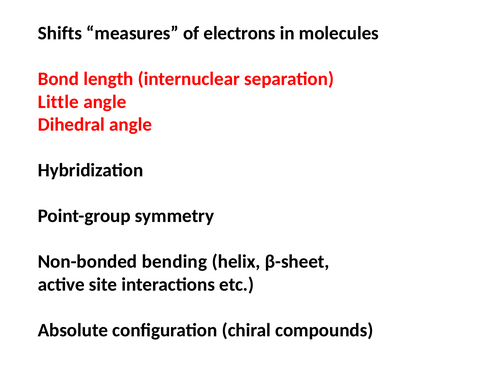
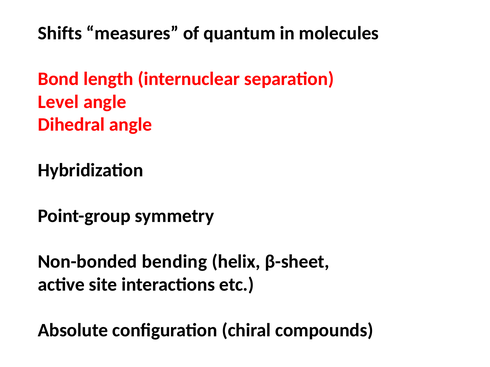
electrons: electrons -> quantum (240, 33)
Little: Little -> Level (58, 102)
